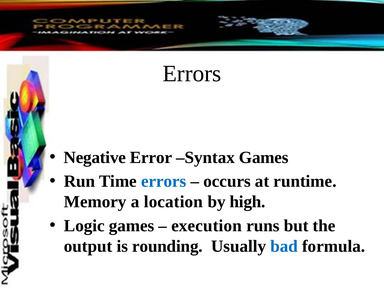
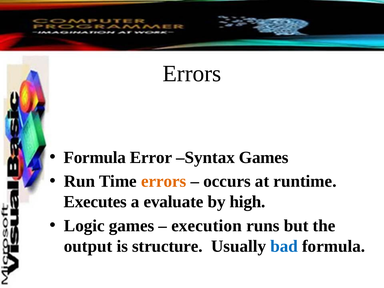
Negative: Negative -> Formula (95, 157)
errors colour: blue -> orange (164, 181)
Memory: Memory -> Executes (95, 202)
location: location -> evaluate (174, 202)
rounding: rounding -> structure (167, 246)
